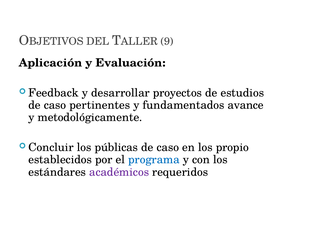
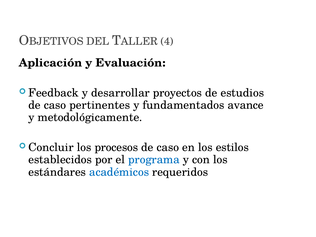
9: 9 -> 4 (167, 41)
públicas: públicas -> procesos (116, 147)
propio: propio -> estilos (232, 147)
académicos colour: purple -> blue (119, 172)
